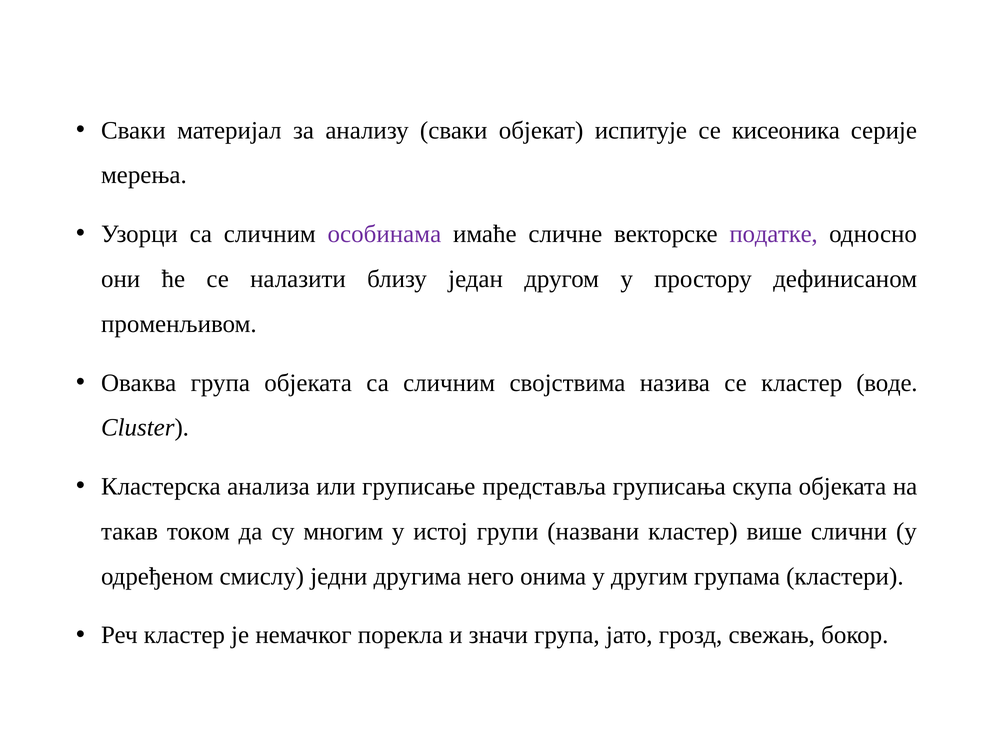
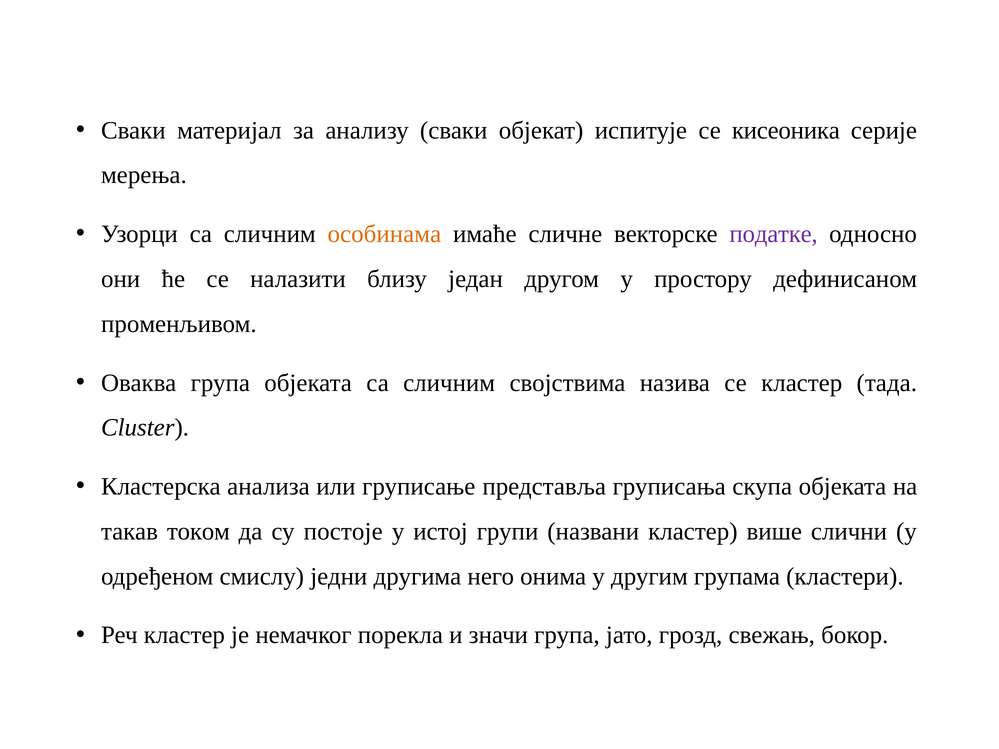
особинама colour: purple -> orange (384, 234)
воде: воде -> тада (887, 383)
многим: многим -> постоје (343, 532)
